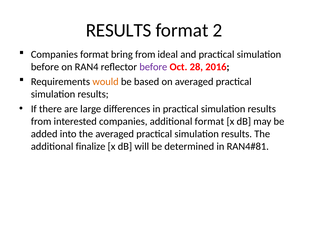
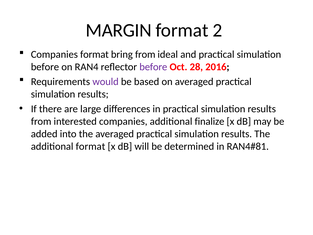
RESULTS: RESULTS -> MARGIN (119, 30)
would colour: orange -> purple (106, 82)
additional format: format -> finalize (209, 121)
additional finalize: finalize -> format (90, 146)
